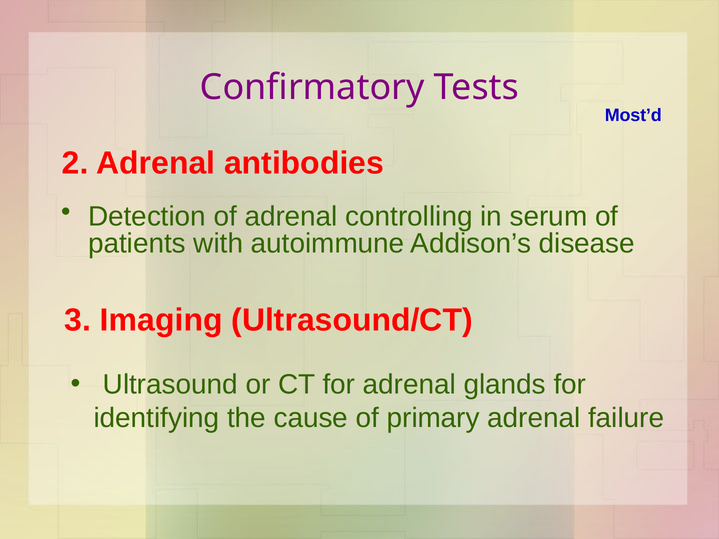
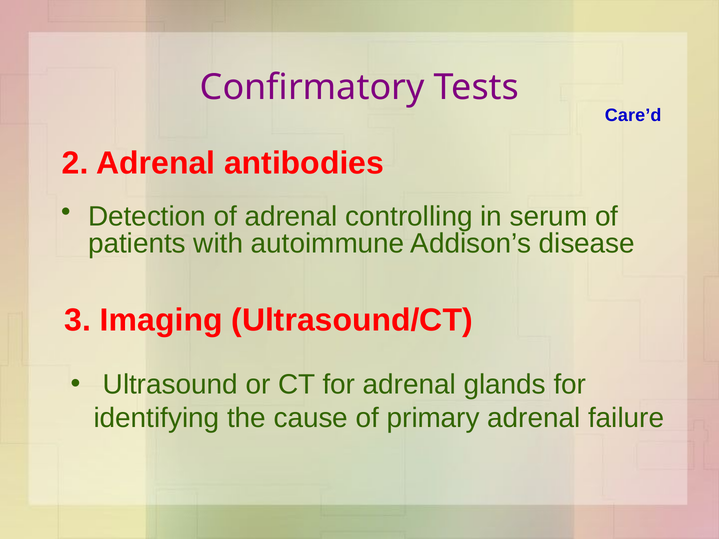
Most’d: Most’d -> Care’d (633, 115)
